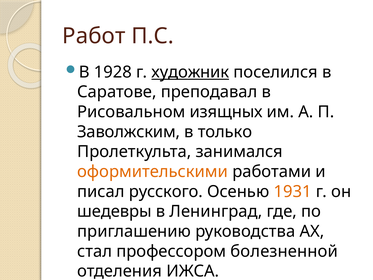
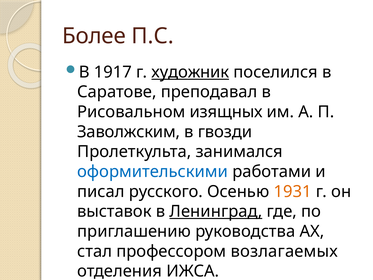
Работ: Работ -> Более (94, 36)
1928: 1928 -> 1917 (113, 72)
только: только -> гвозди (225, 132)
оформительскими colour: orange -> blue (153, 171)
шедевры: шедевры -> выставок (114, 211)
Ленинград underline: none -> present (216, 211)
болезненной: болезненной -> возлагаемых (284, 251)
